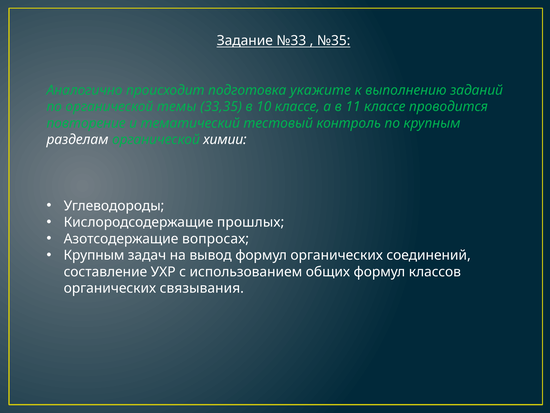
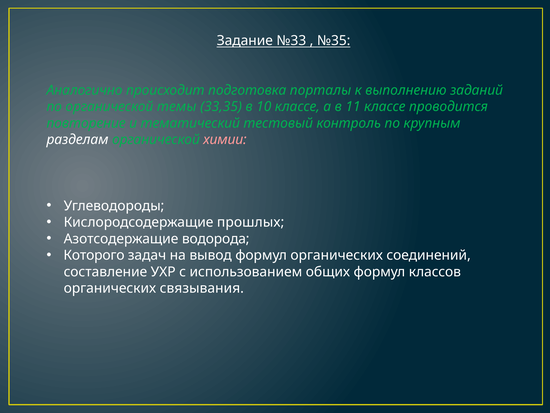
укажите: укажите -> порталы (320, 90)
химии colour: white -> pink (225, 140)
вопросах: вопросах -> водорода (216, 239)
Крупным: Крупным -> Которого (94, 255)
